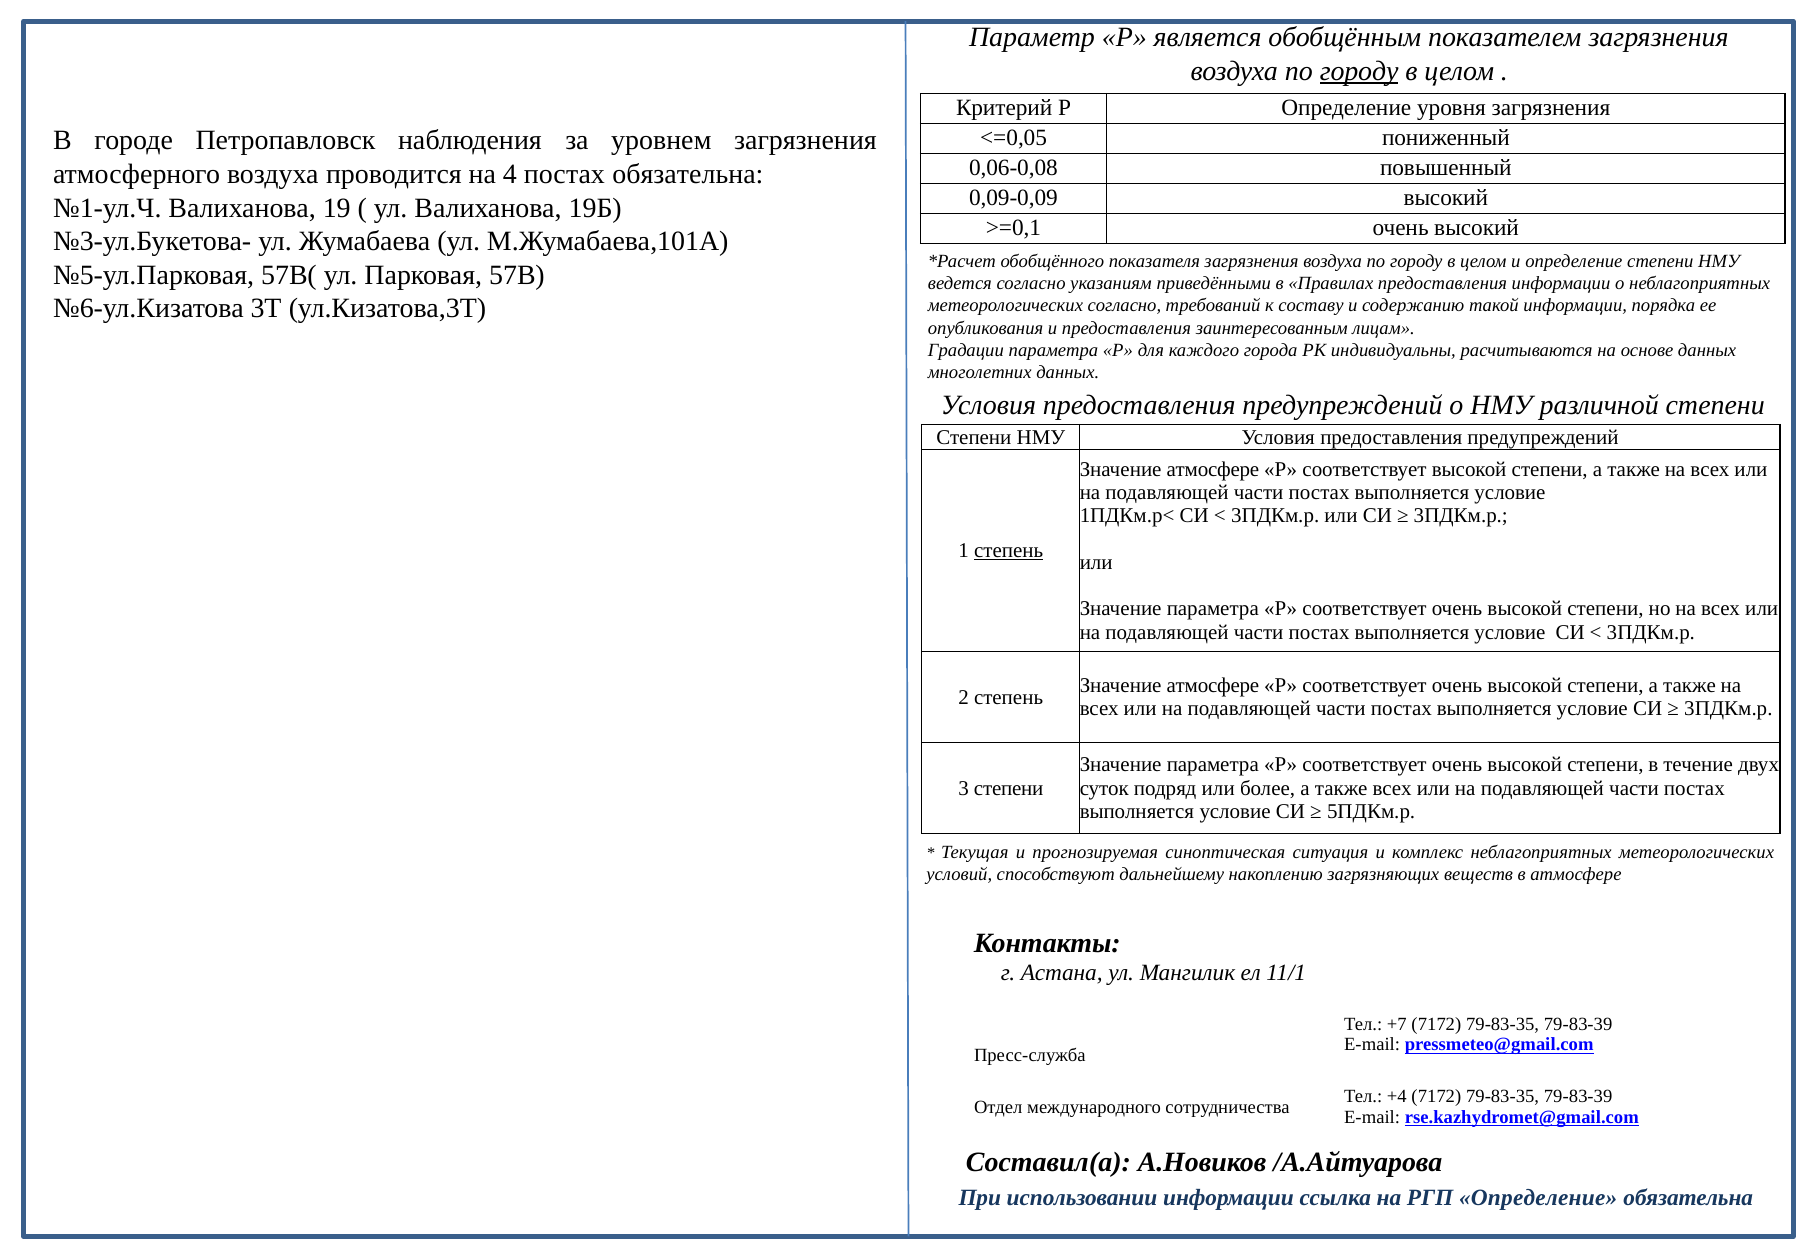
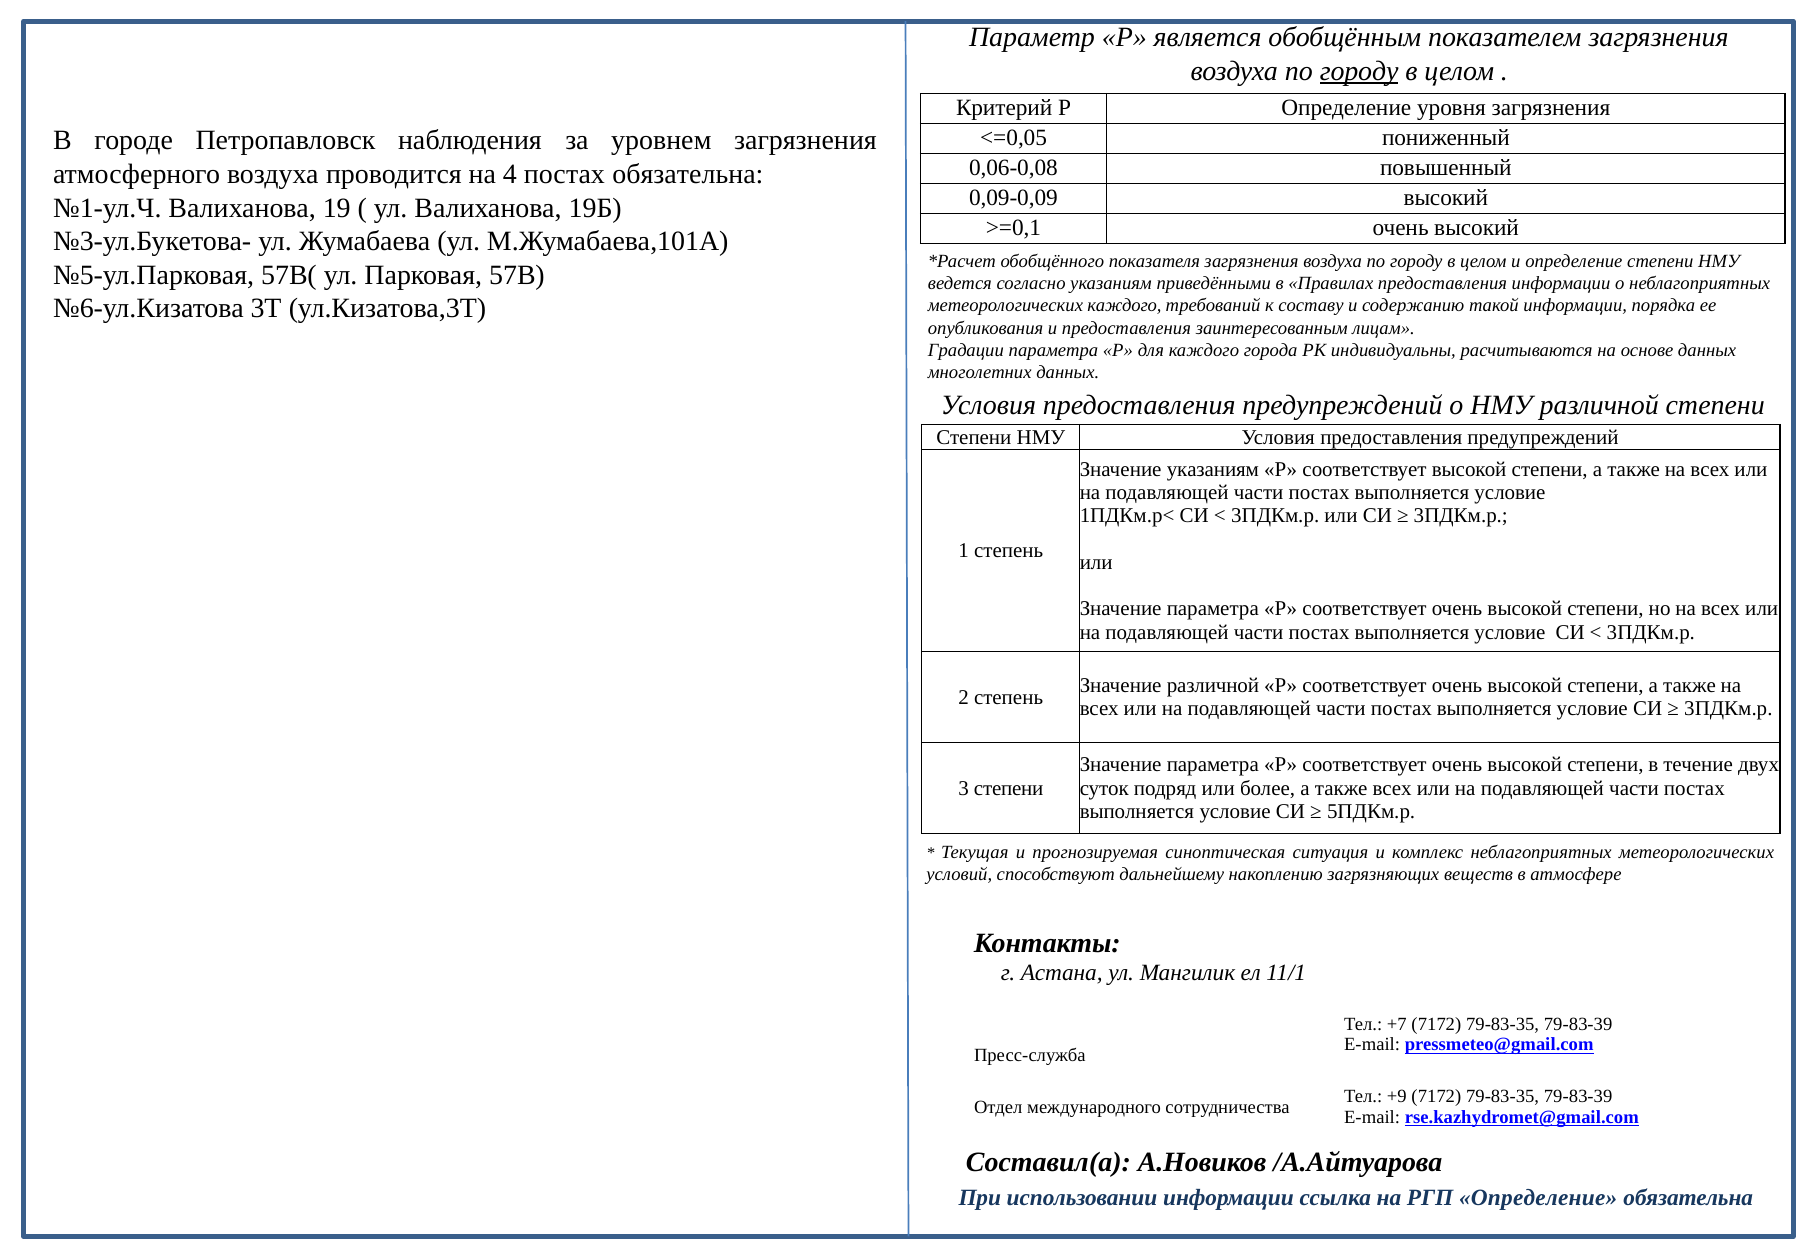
метеорологических согласно: согласно -> каждого (1124, 306)
атмосфере: атмосфере -> указаниям (1213, 469)
степень underline: present -> none (1009, 551)
атмосфере: атмосфере -> различной (1213, 686)
+4: +4 -> +9 (1397, 1097)
